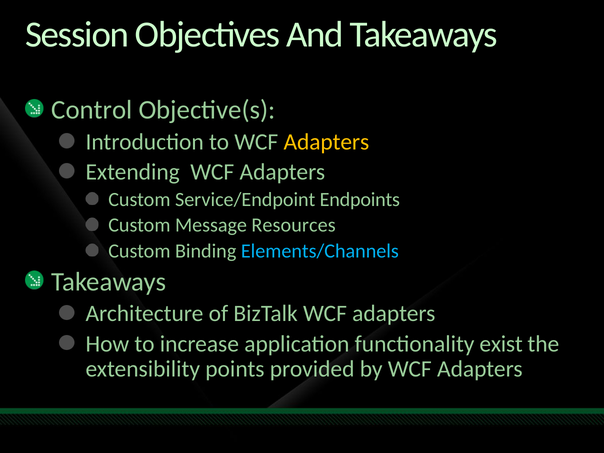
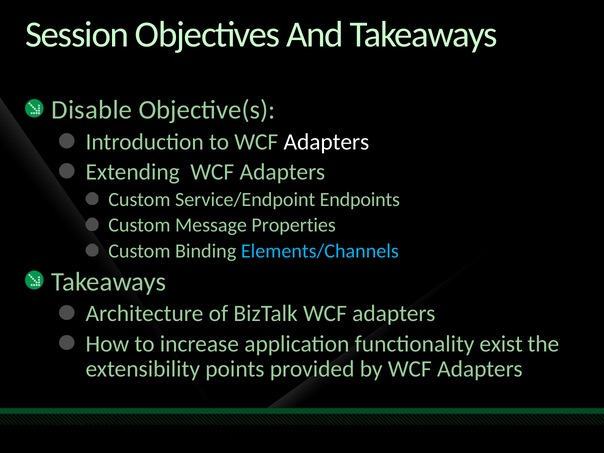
Control: Control -> Disable (92, 110)
Adapters colour: yellow -> white (326, 142)
Resources: Resources -> Properties (294, 225)
